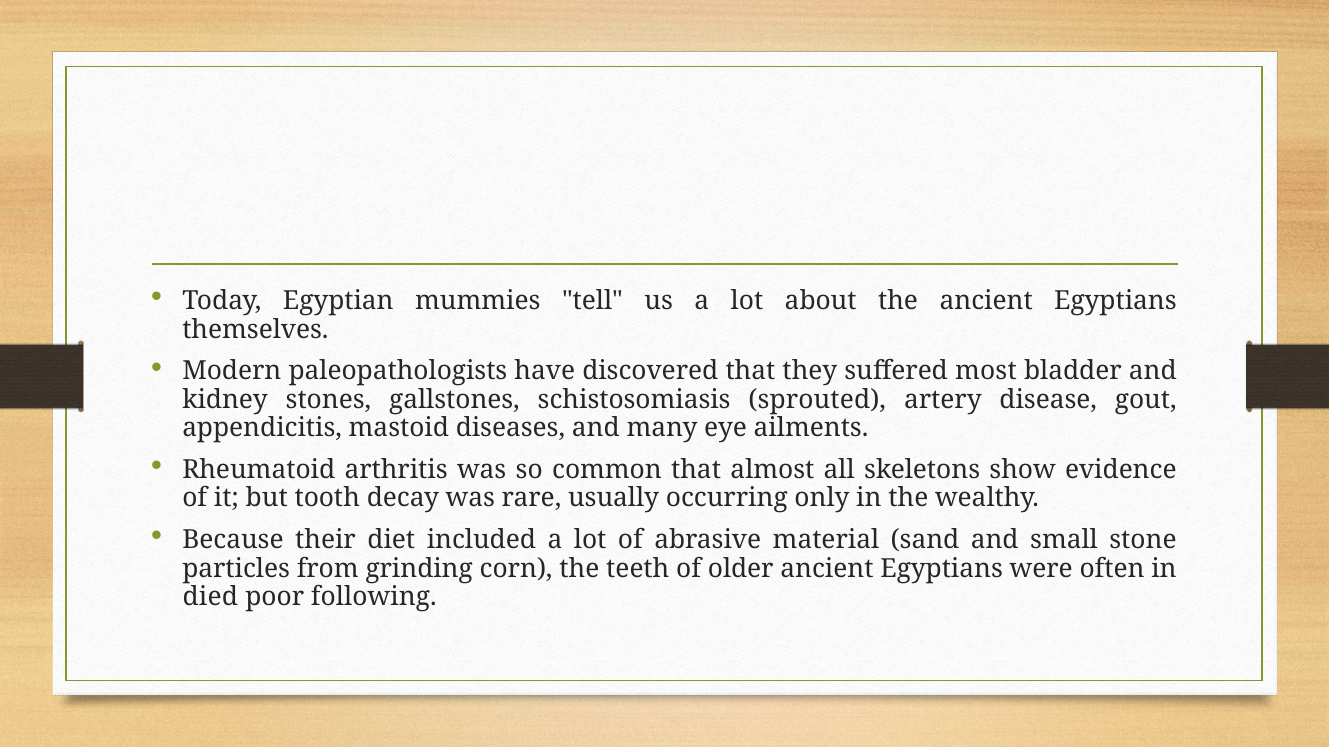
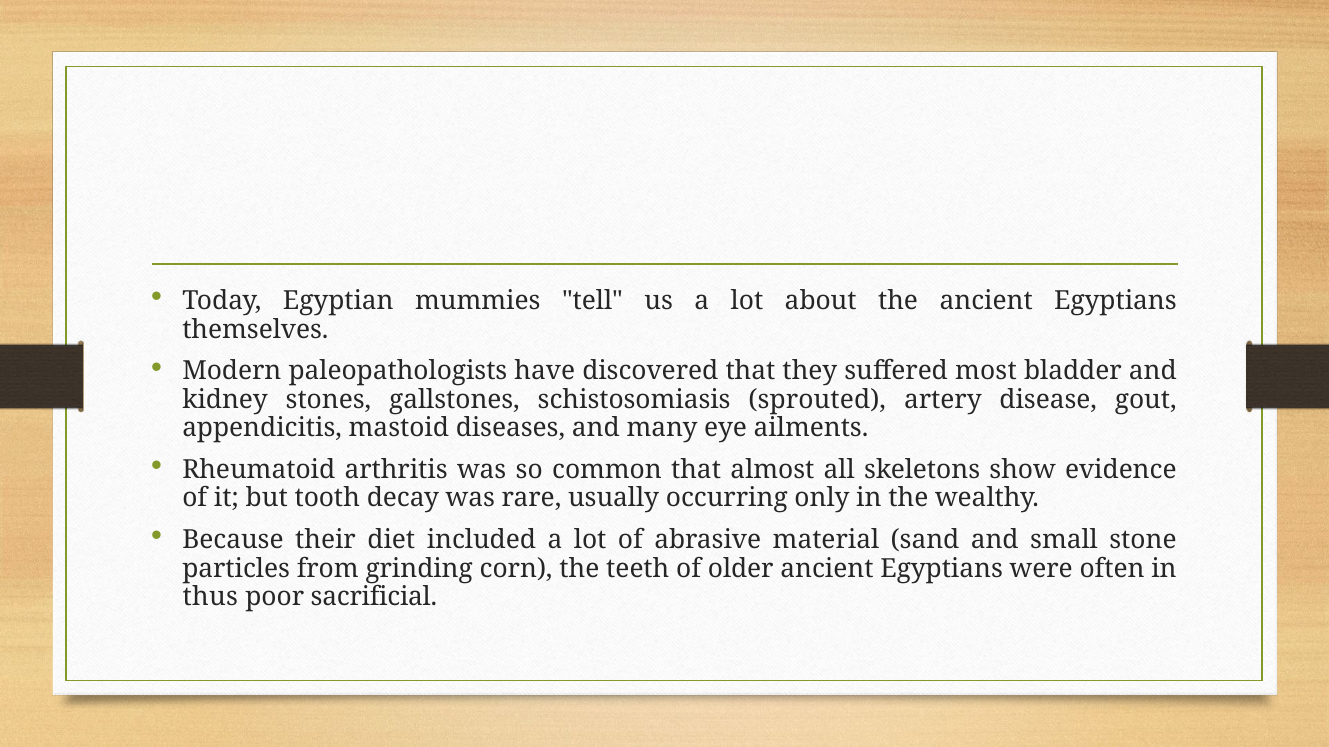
died: died -> thus (210, 597)
following: following -> sacrificial (374, 597)
